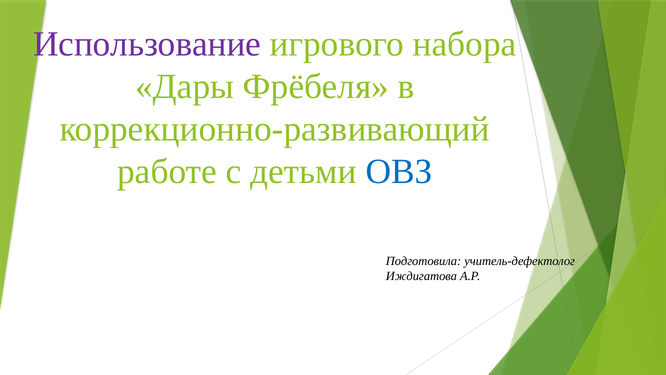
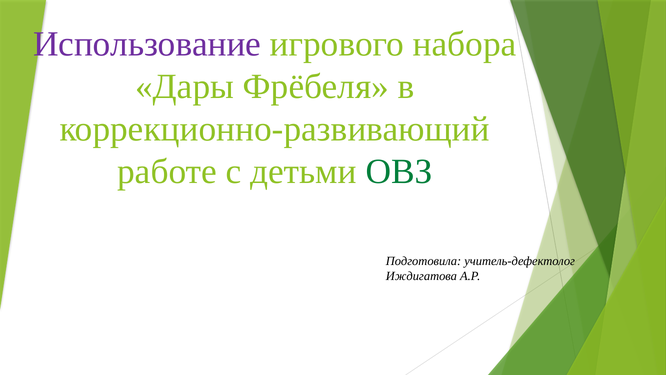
ОВЗ colour: blue -> green (399, 171)
